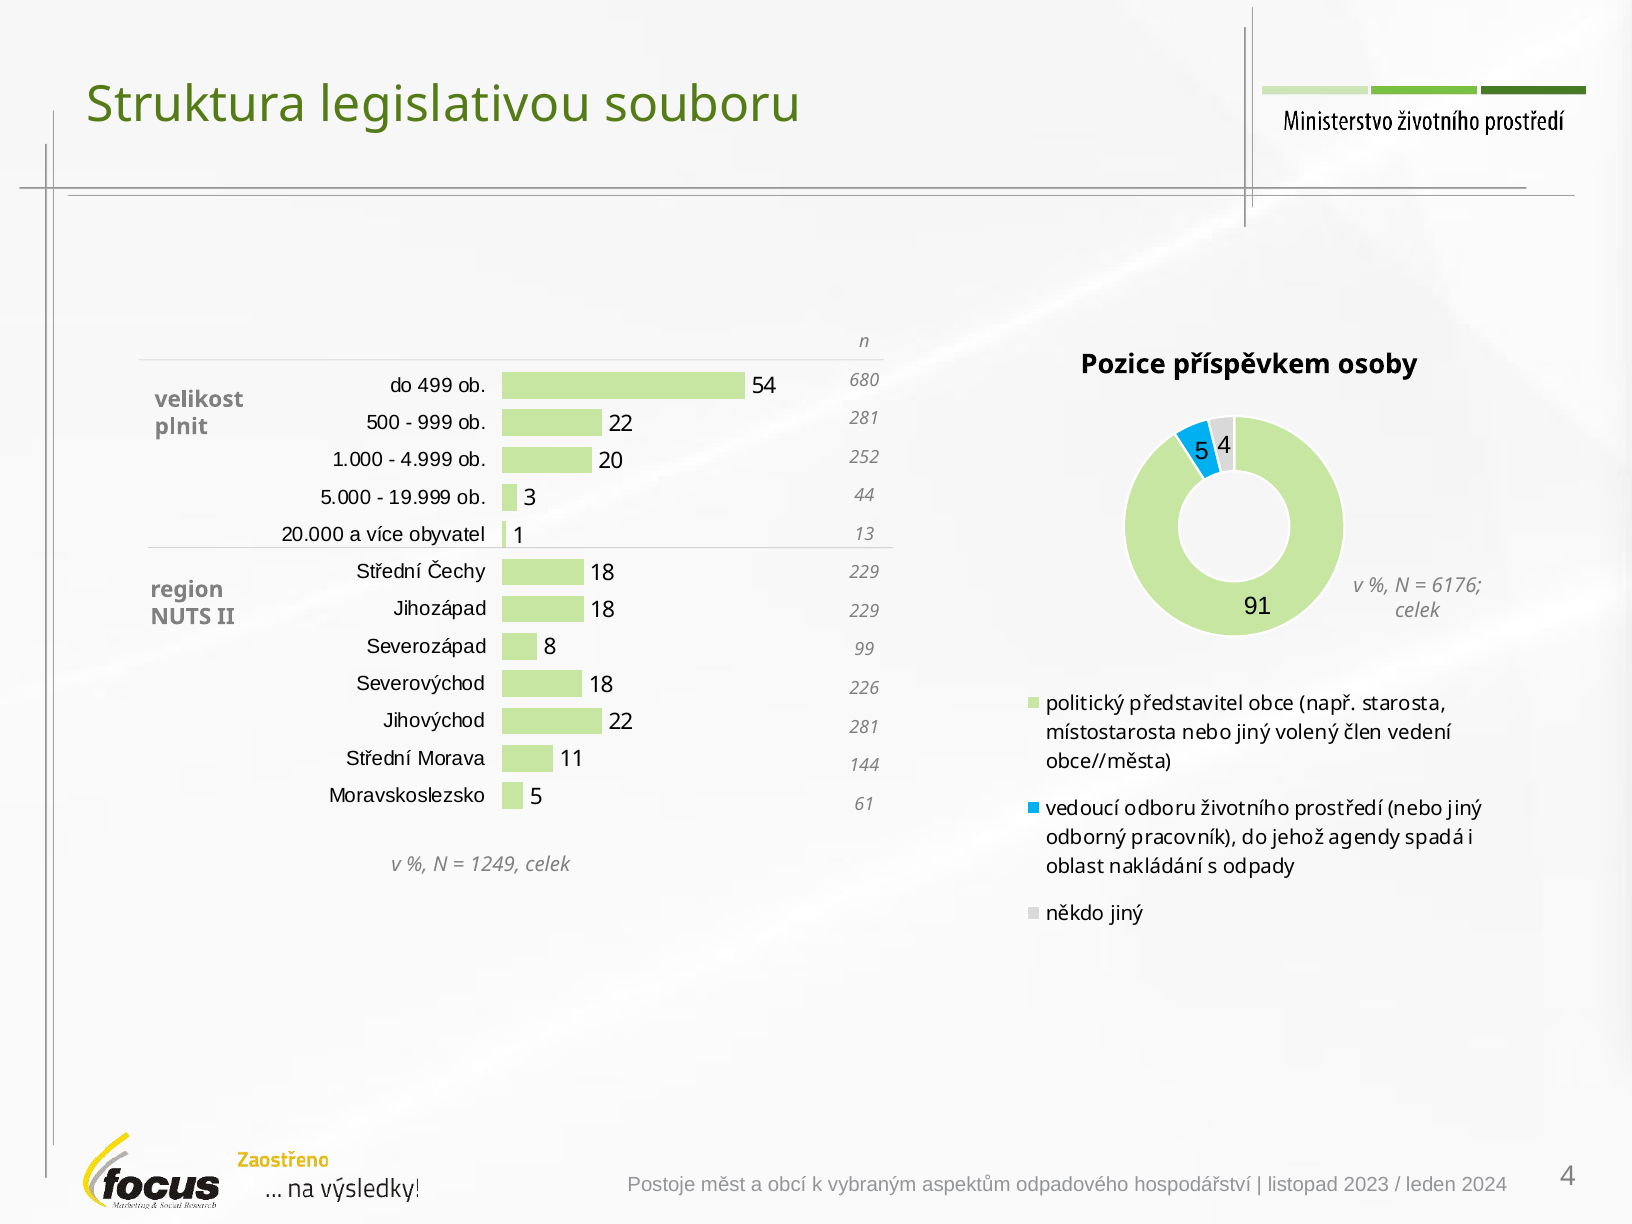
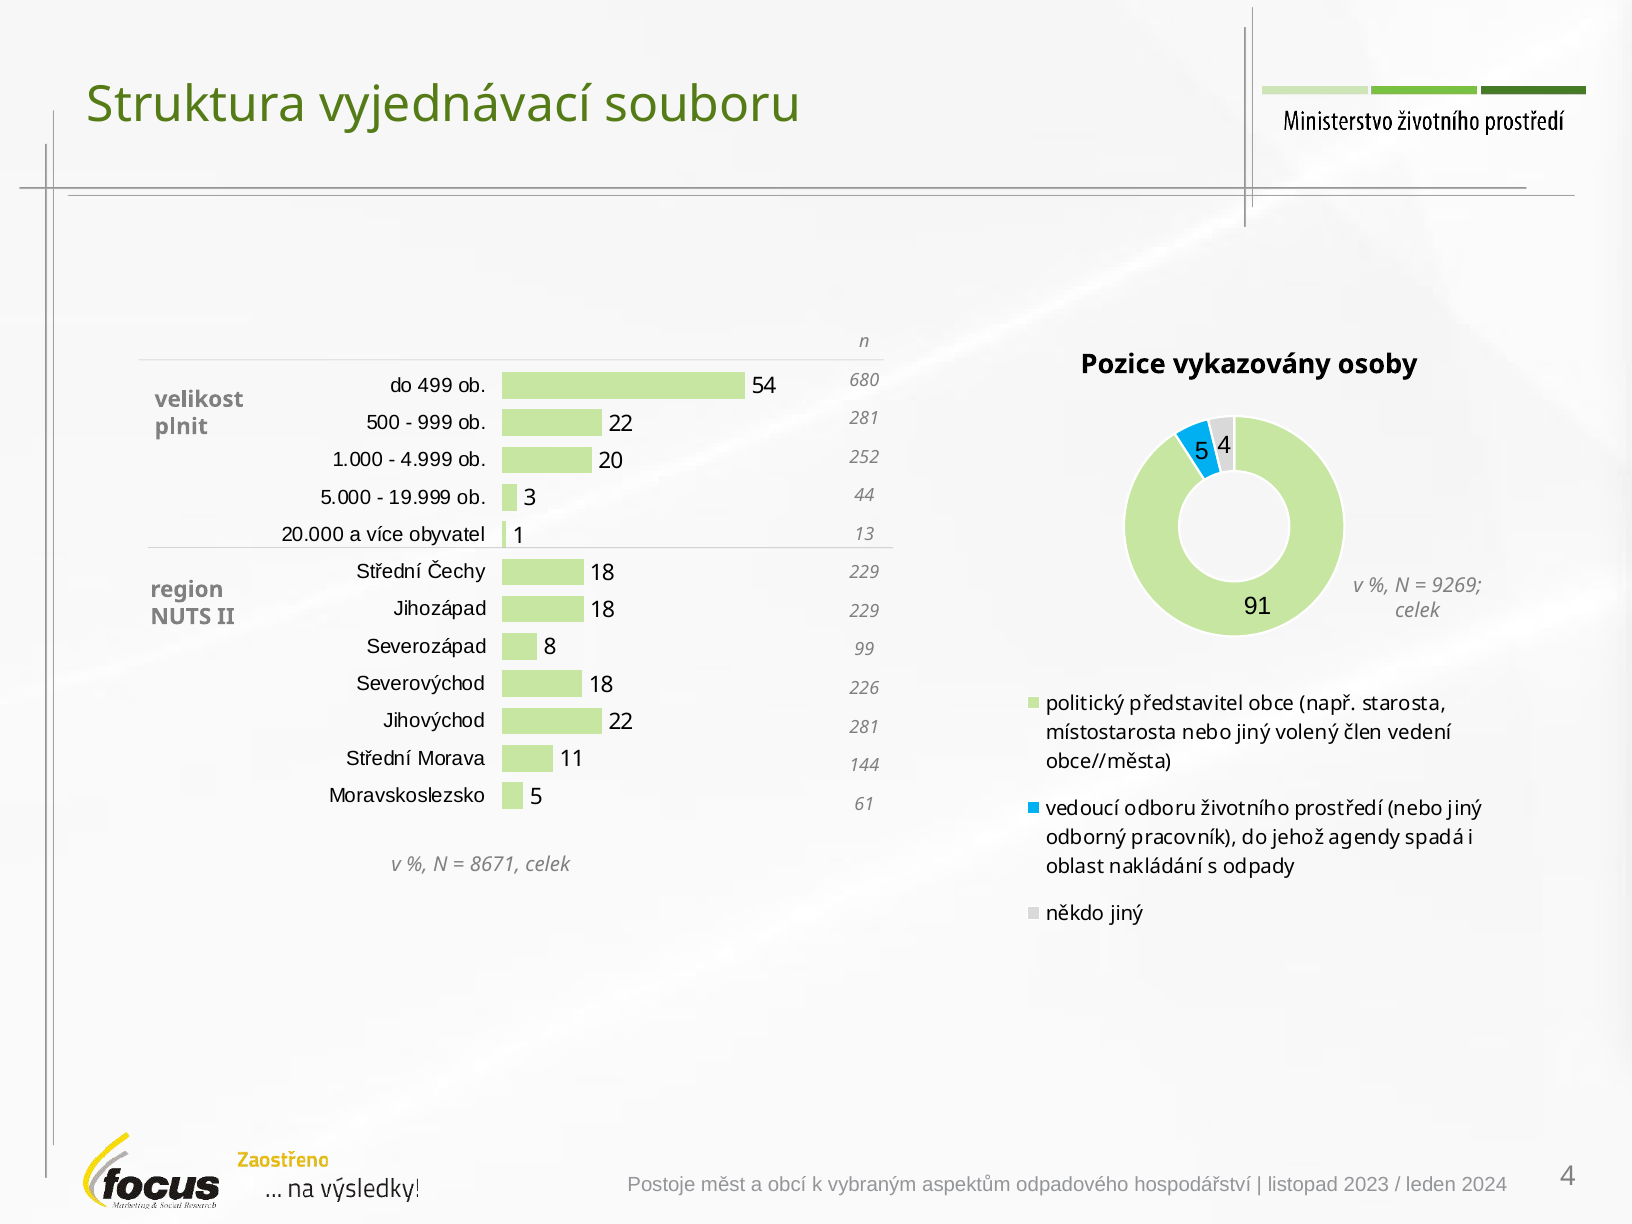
legislativou: legislativou -> vyjednávací (455, 105)
příspěvkem: příspěvkem -> vykazovány (1252, 364)
6176: 6176 -> 9269 (1457, 586)
1249: 1249 -> 8671 (495, 865)
